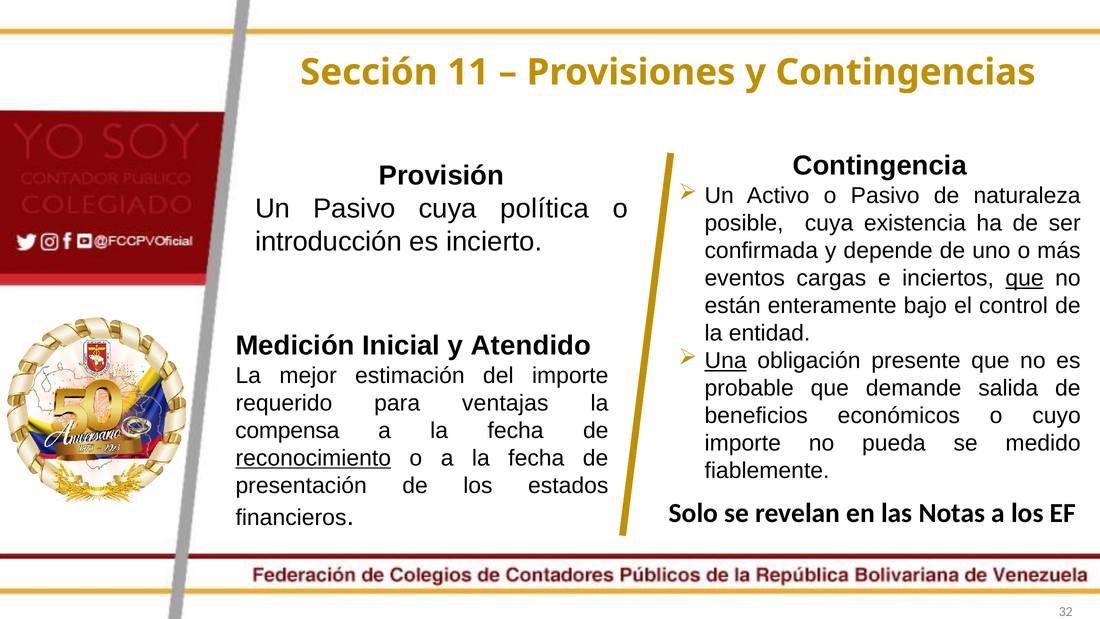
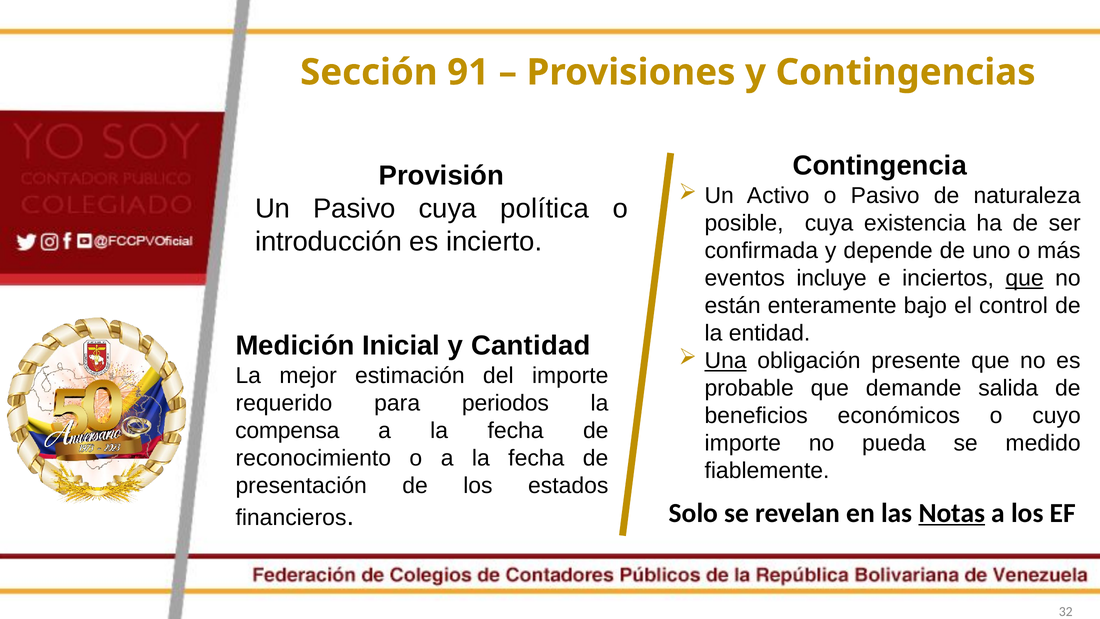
11: 11 -> 91 (468, 72)
cargas: cargas -> incluye (832, 278)
Atendido: Atendido -> Cantidad (531, 346)
ventajas: ventajas -> periodos (505, 403)
reconocimiento underline: present -> none (313, 458)
Notas underline: none -> present (952, 513)
